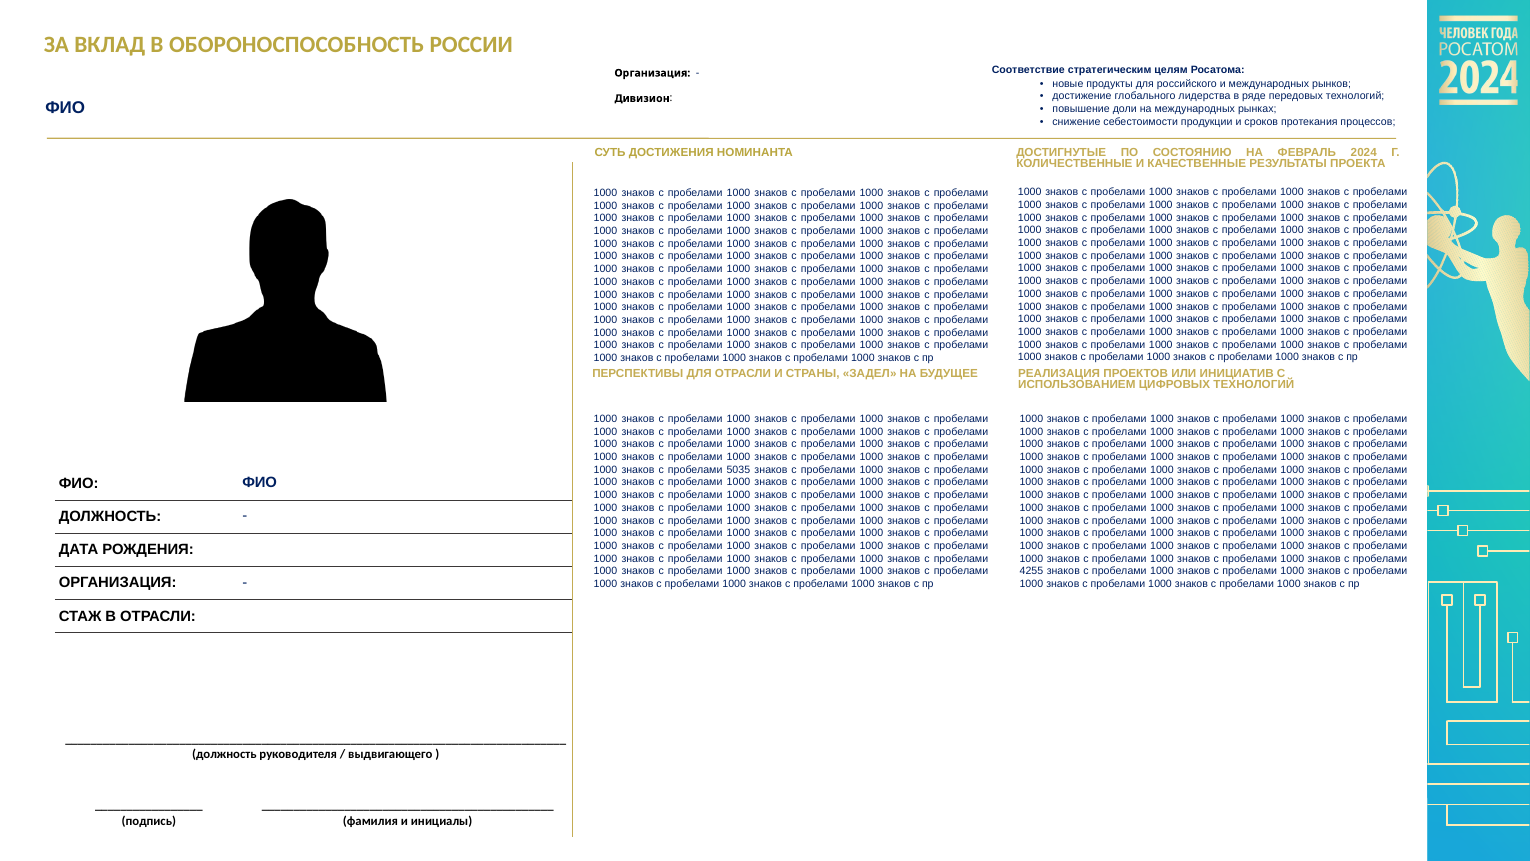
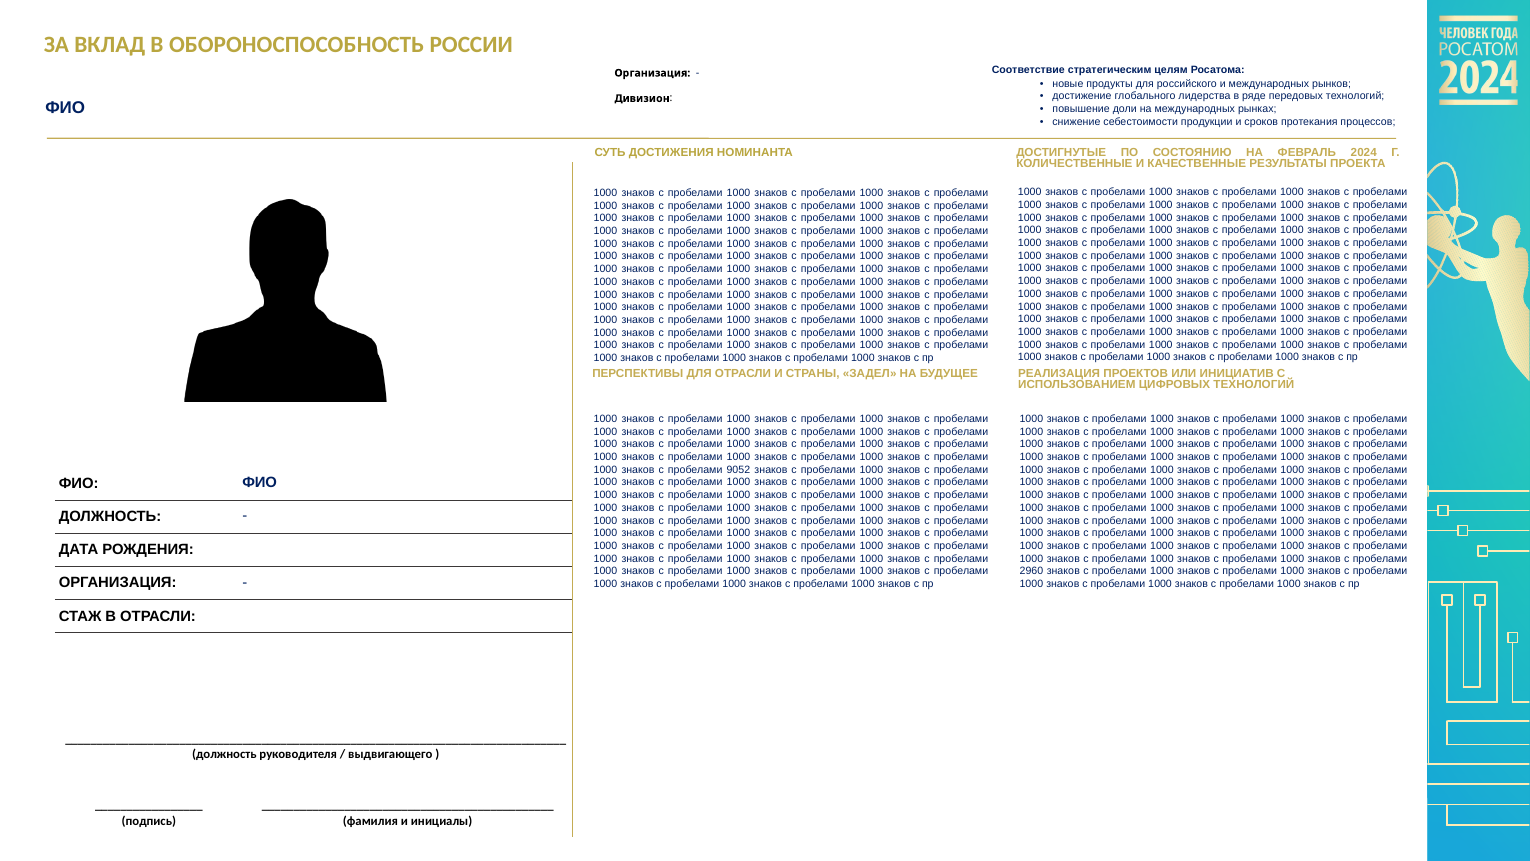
5035: 5035 -> 9052 (738, 470)
4255: 4255 -> 2960 (1031, 571)
